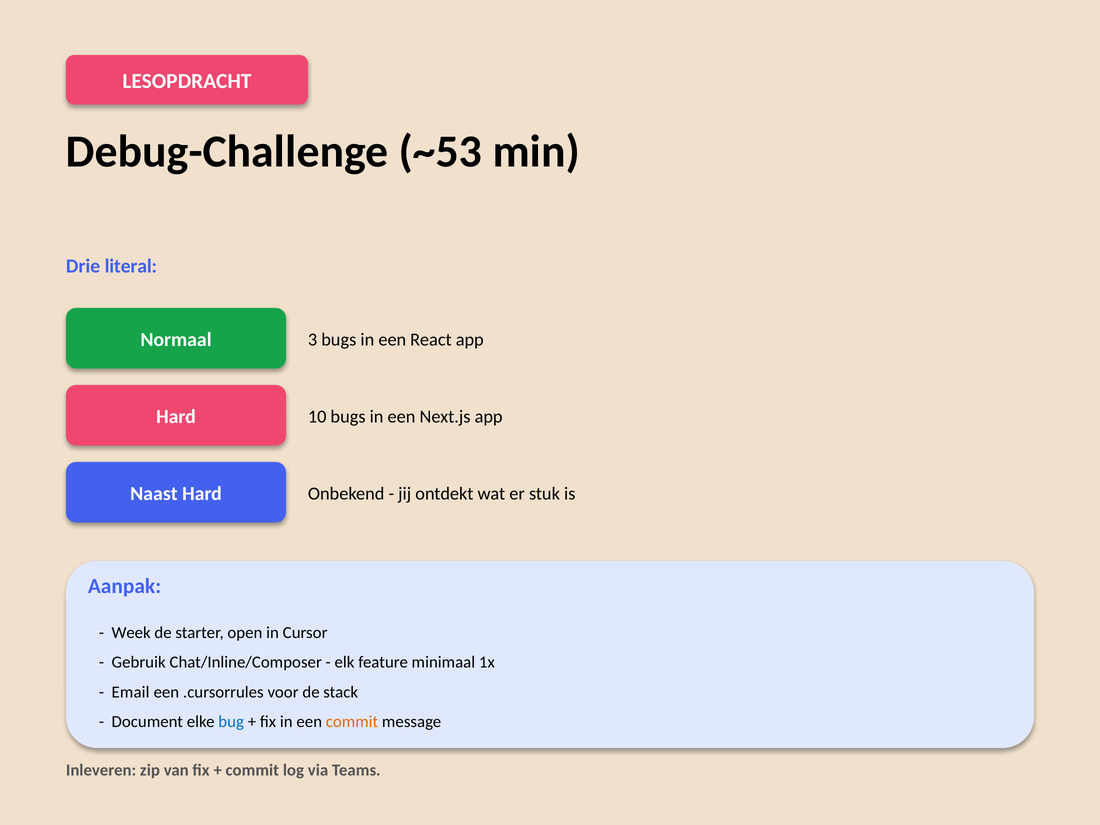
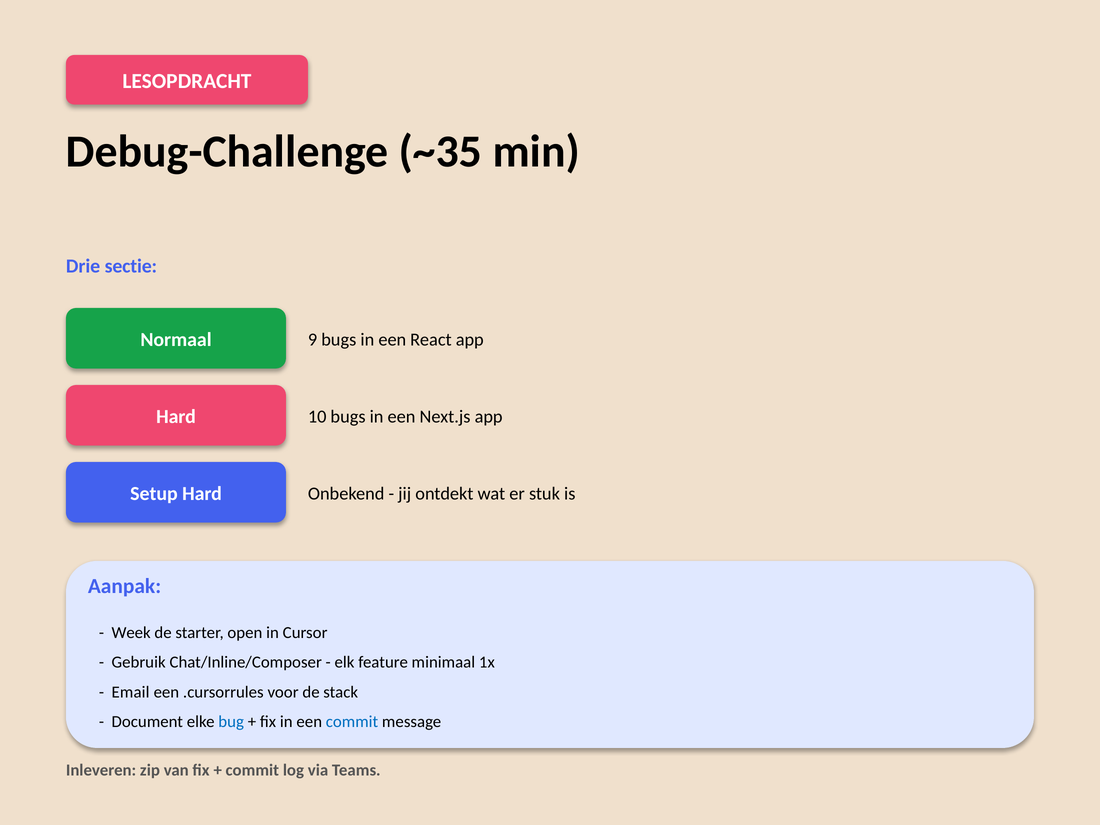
~53: ~53 -> ~35 (440, 152)
literal: literal -> sectie (131, 266)
3: 3 -> 9 (313, 340)
Naast: Naast -> Setup (154, 494)
commit colour: orange -> blue (352, 722)
